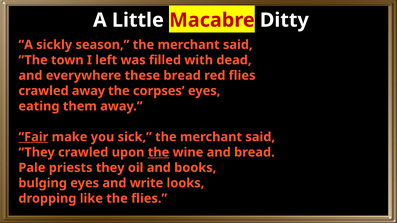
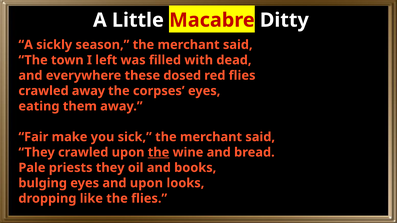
these bread: bread -> dosed (182, 76)
Fair underline: present -> none (33, 137)
and write: write -> upon (146, 183)
